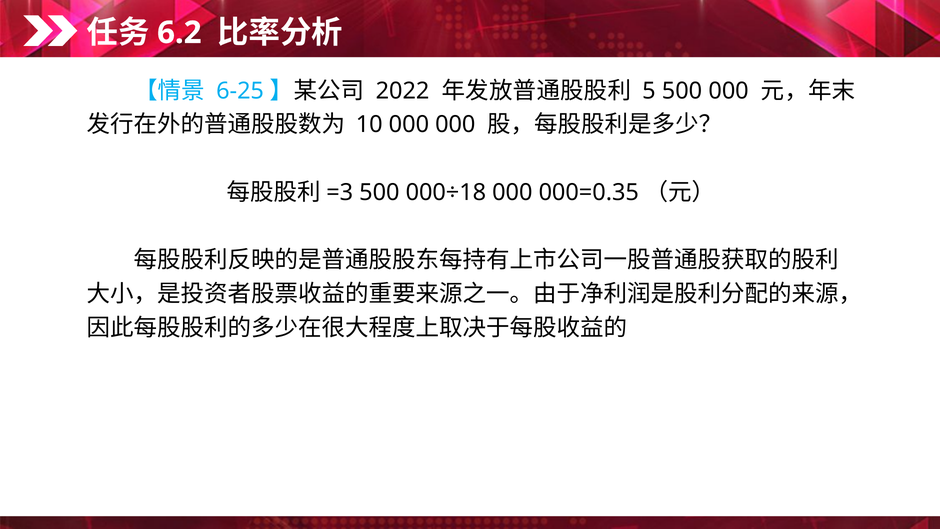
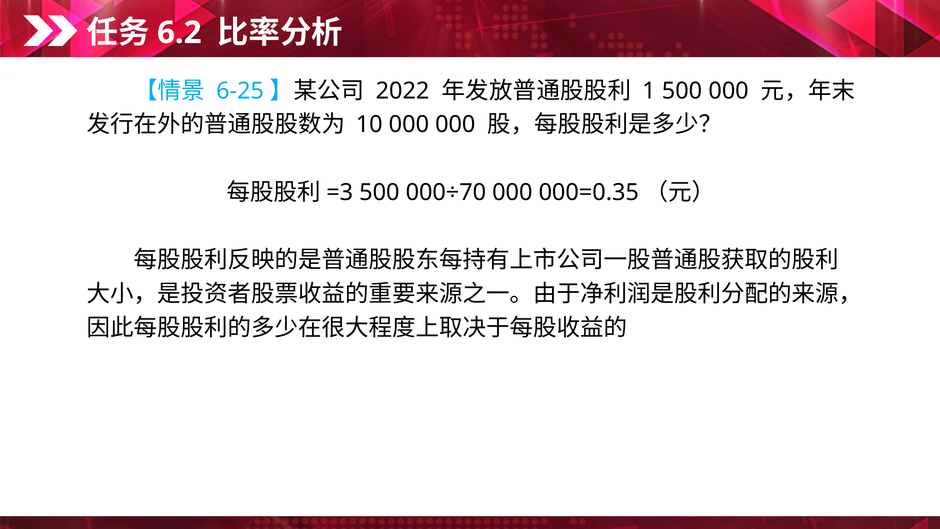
5: 5 -> 1 (649, 91)
000÷18: 000÷18 -> 000÷70 (446, 192)
